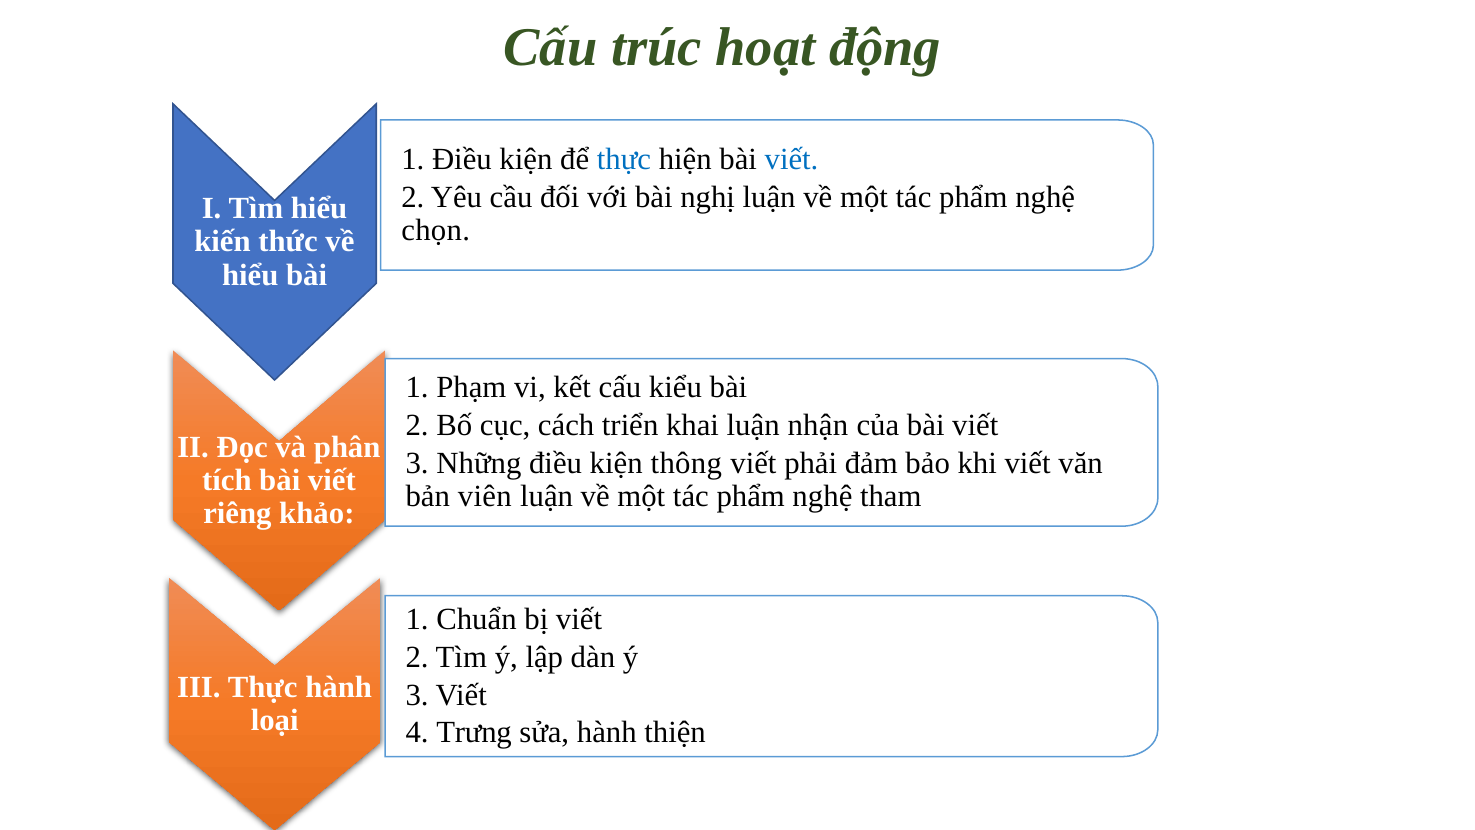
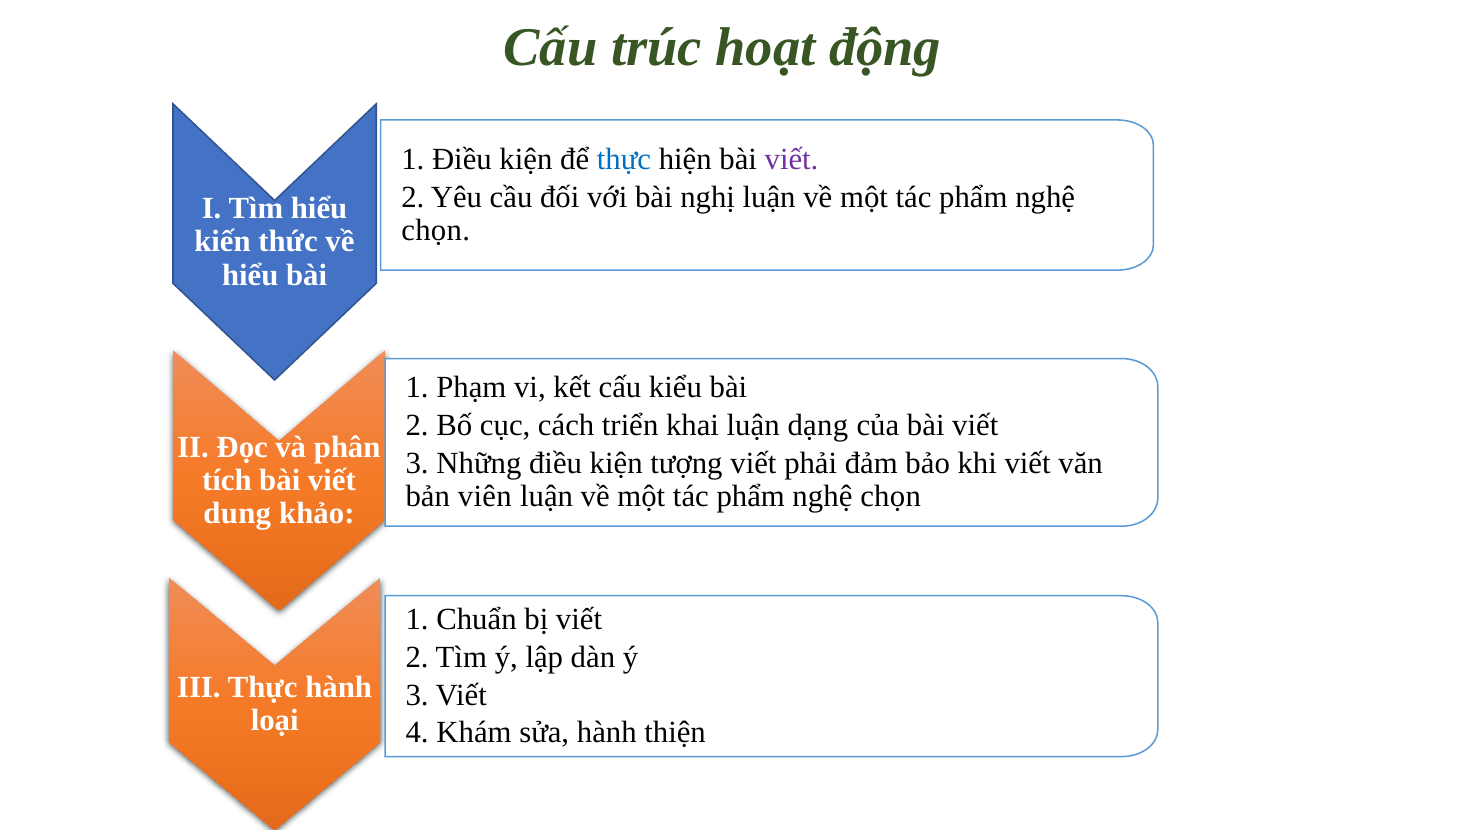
viết colour: blue -> purple (792, 159)
nhận: nhận -> dạng (818, 425)
thông: thông -> tượng (686, 463)
tham: tham -> chọn (891, 496)
riêng: riêng -> dung (237, 513)
Trưng: Trưng -> Khám (474, 732)
